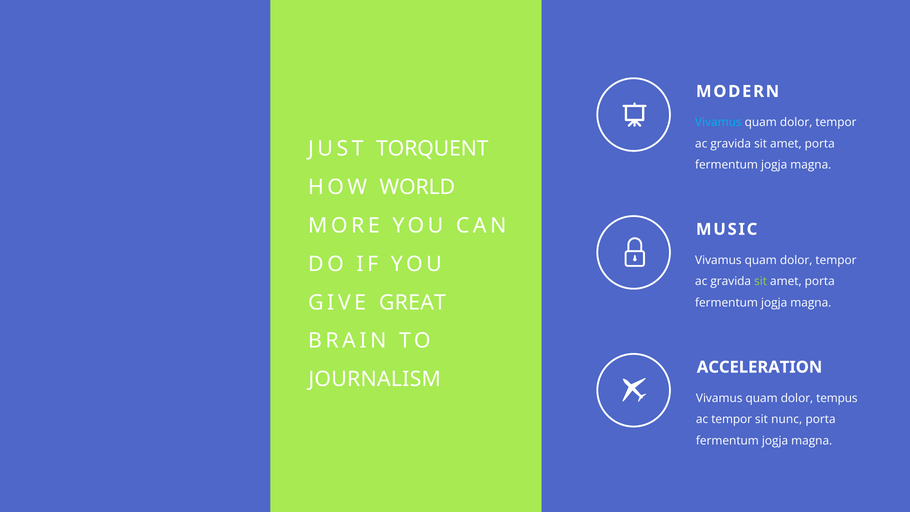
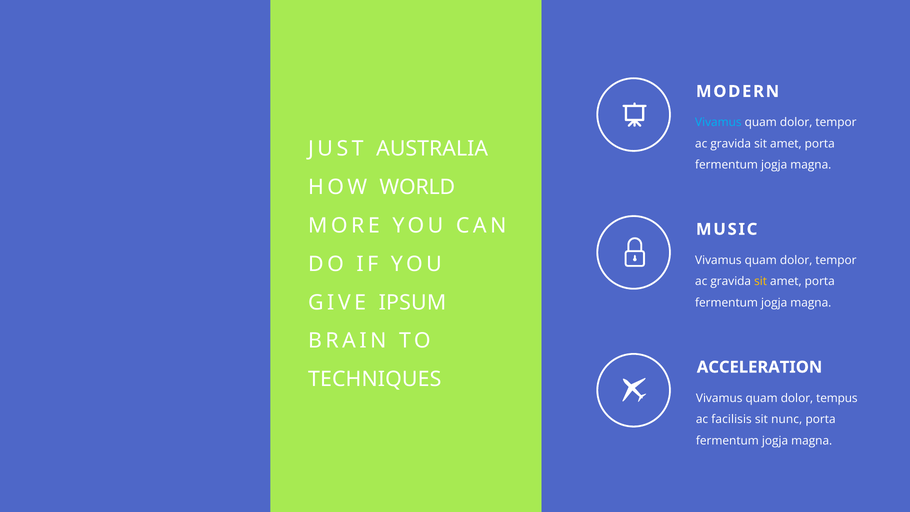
TORQUENT: TORQUENT -> AUSTRALIA (432, 149)
sit colour: light green -> yellow (761, 281)
GREAT: GREAT -> IPSUM (412, 302)
JOURNALISM: JOURNALISM -> TECHNIQUES (375, 379)
ac tempor: tempor -> facilisis (732, 419)
